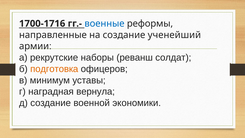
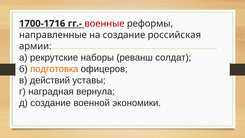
военные colour: blue -> red (104, 24)
ученейший: ученейший -> российская (174, 35)
минимум: минимум -> действий (50, 80)
